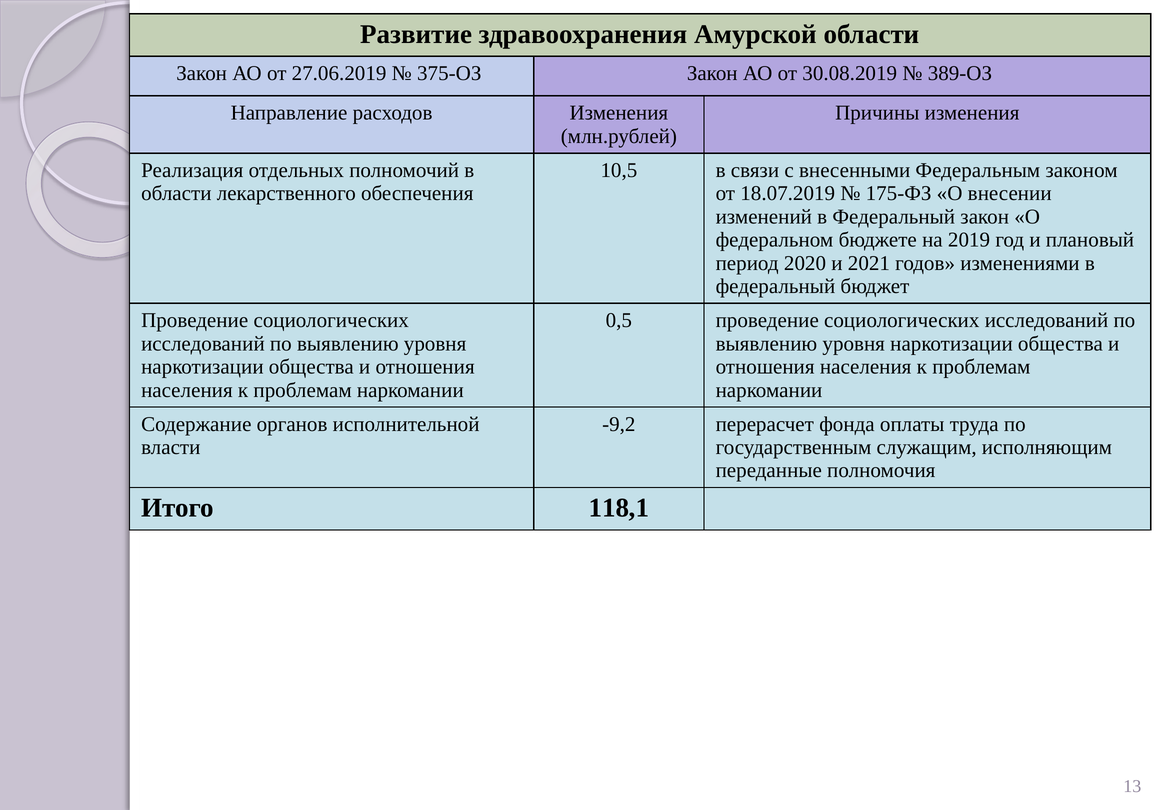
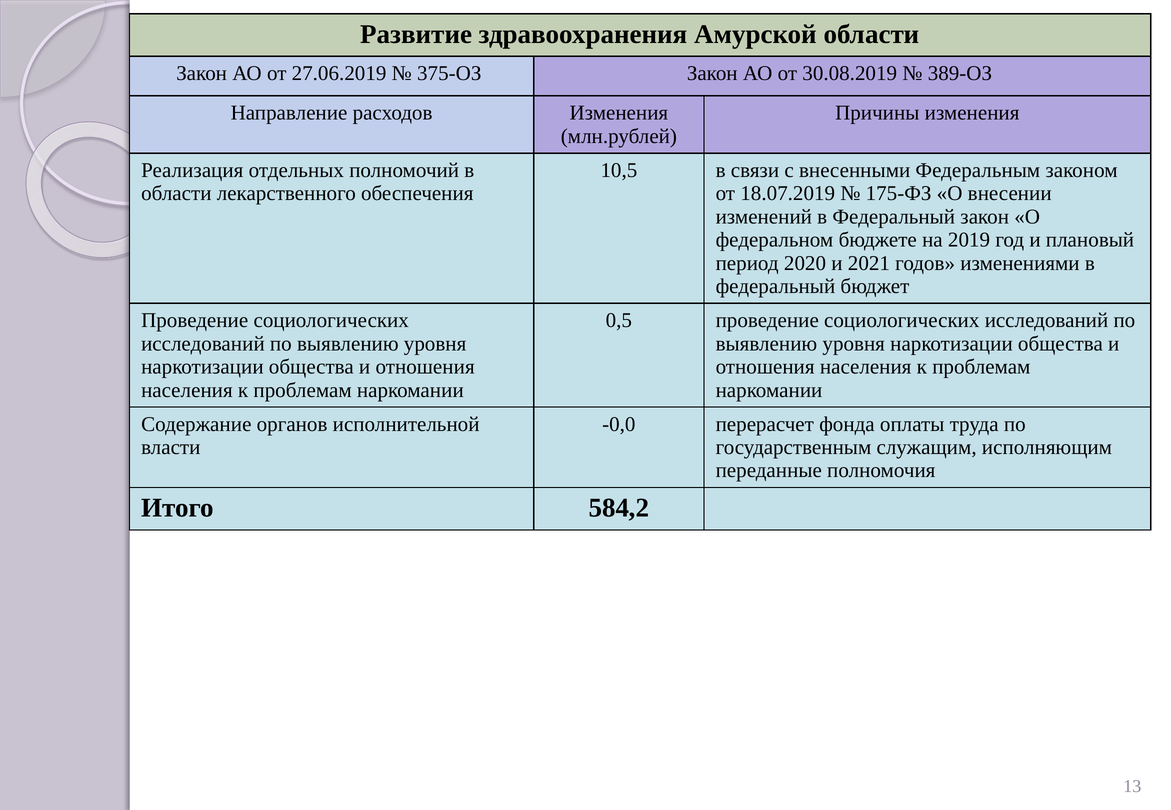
-9,2: -9,2 -> -0,0 (619, 424)
118,1: 118,1 -> 584,2 (619, 508)
